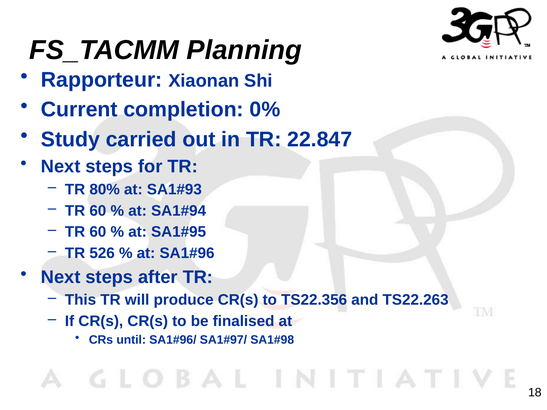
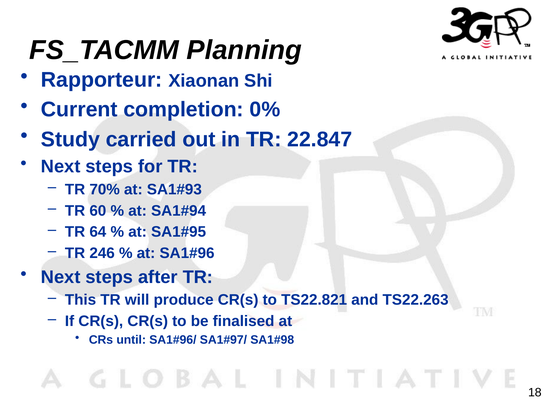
80%: 80% -> 70% (105, 190)
60: 60 -> 64 (98, 232)
526: 526 -> 246 (102, 253)
TS22.356: TS22.356 -> TS22.821 (314, 300)
